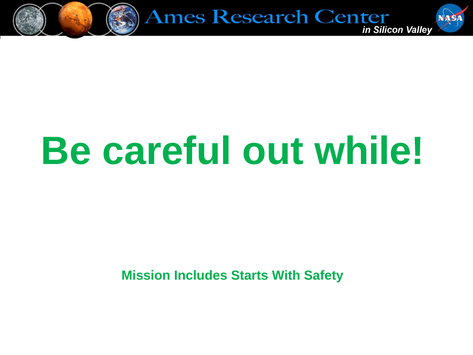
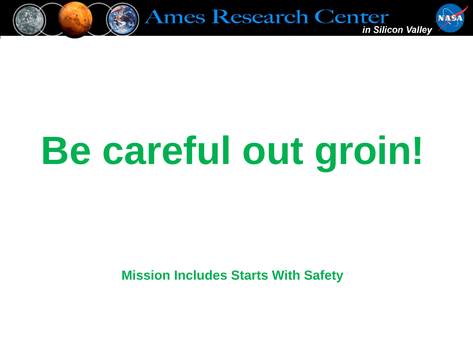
while: while -> groin (369, 151)
